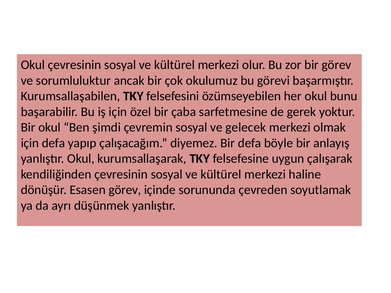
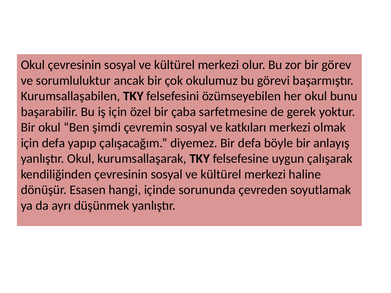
gelecek: gelecek -> katkıları (246, 127)
Esasen görev: görev -> hangi (125, 190)
